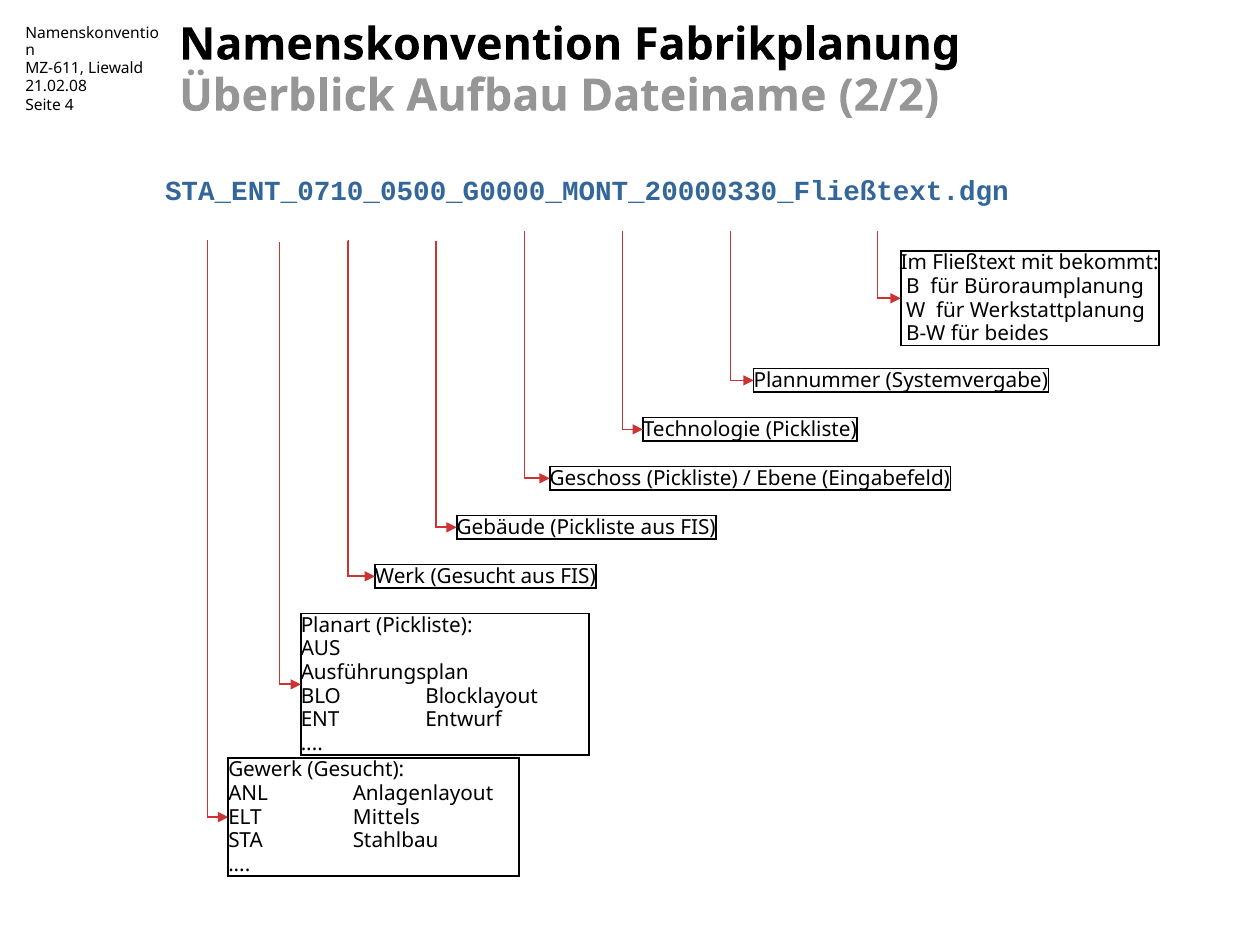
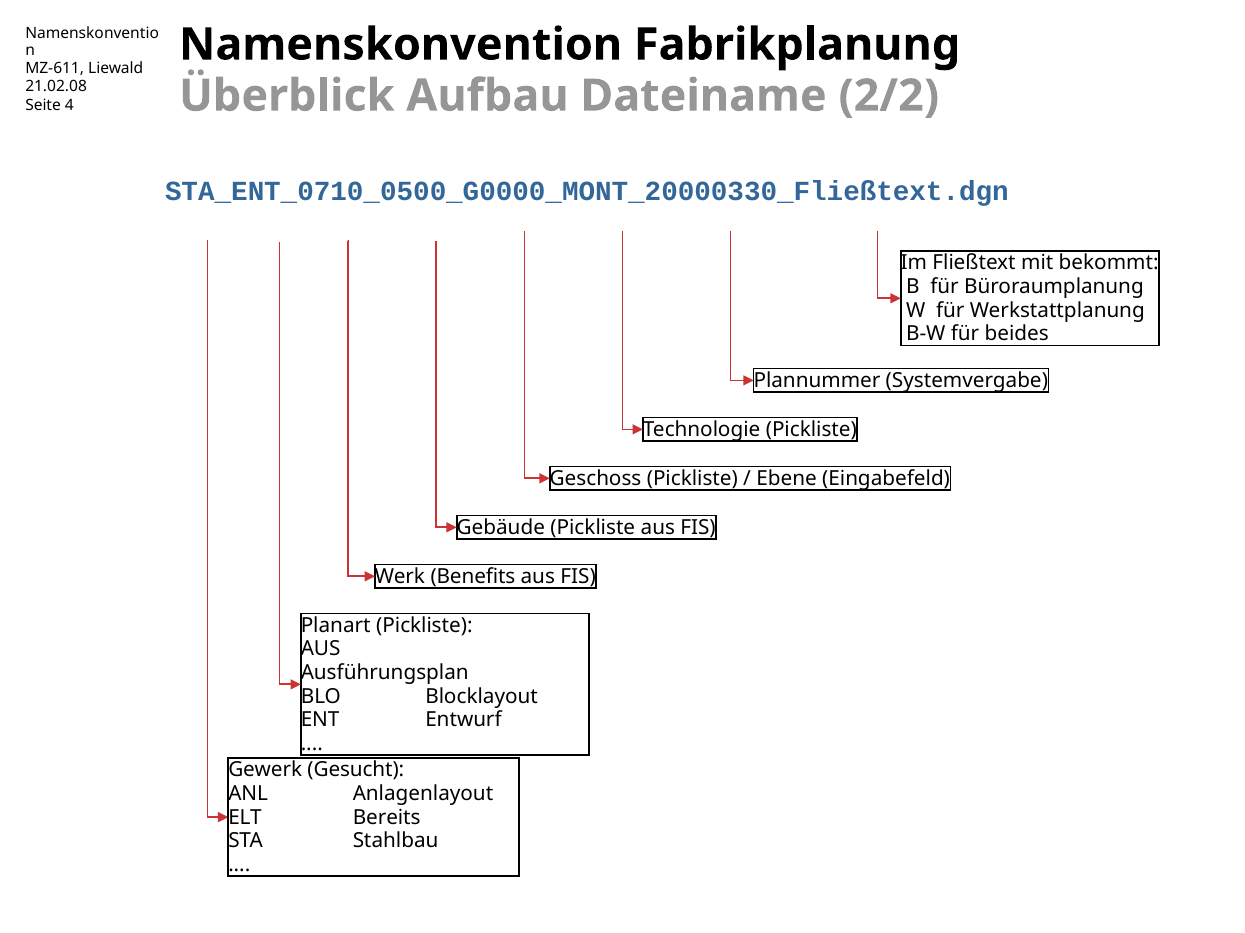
Werk Gesucht: Gesucht -> Benefits (473, 577)
Mittels: Mittels -> Bereits (387, 818)
